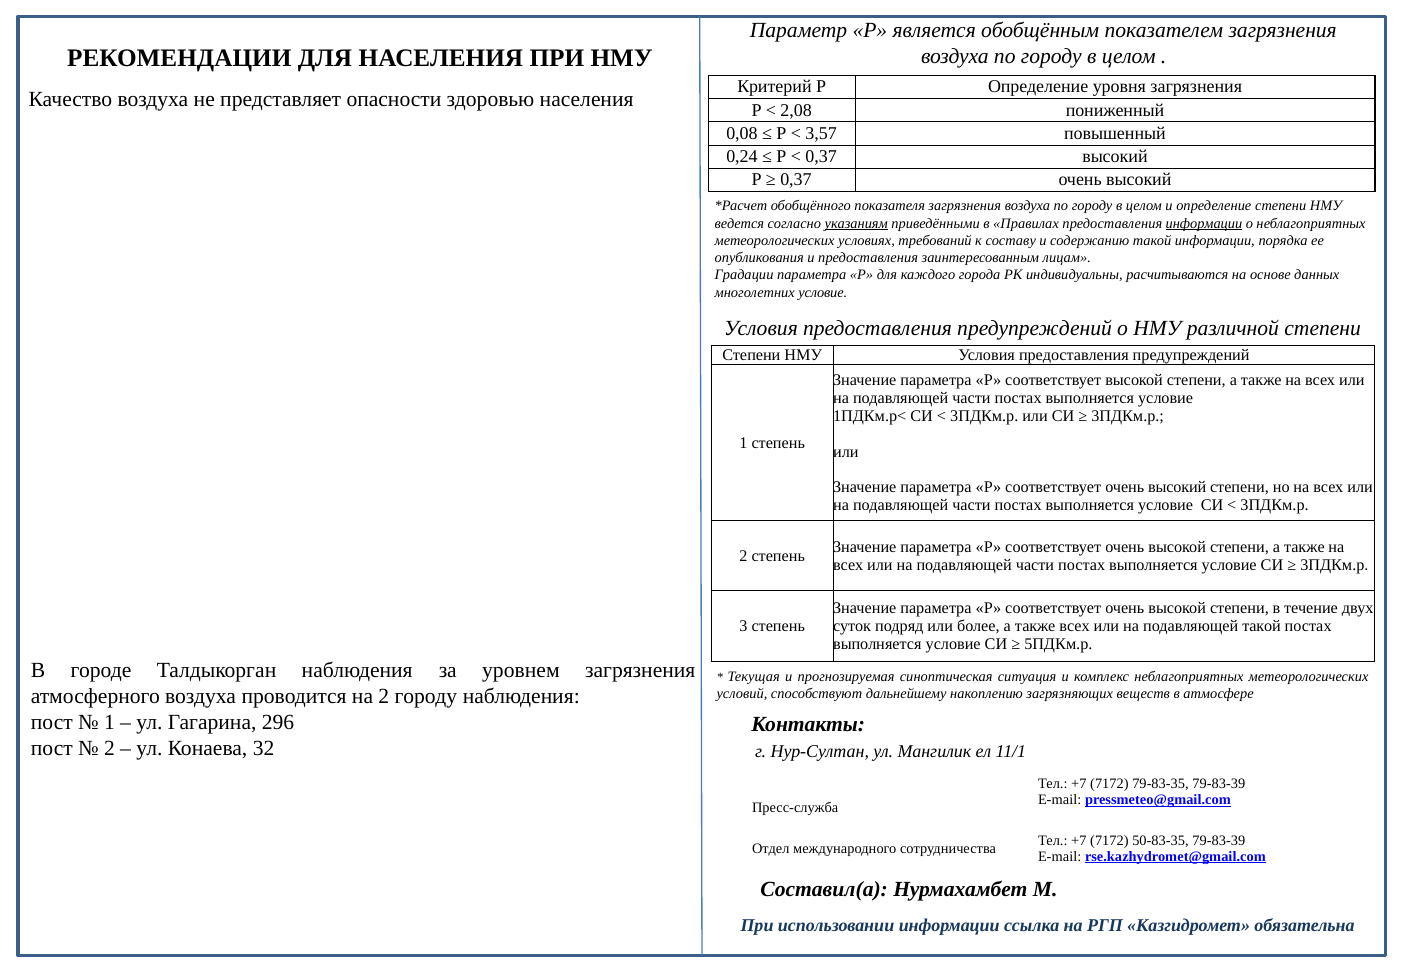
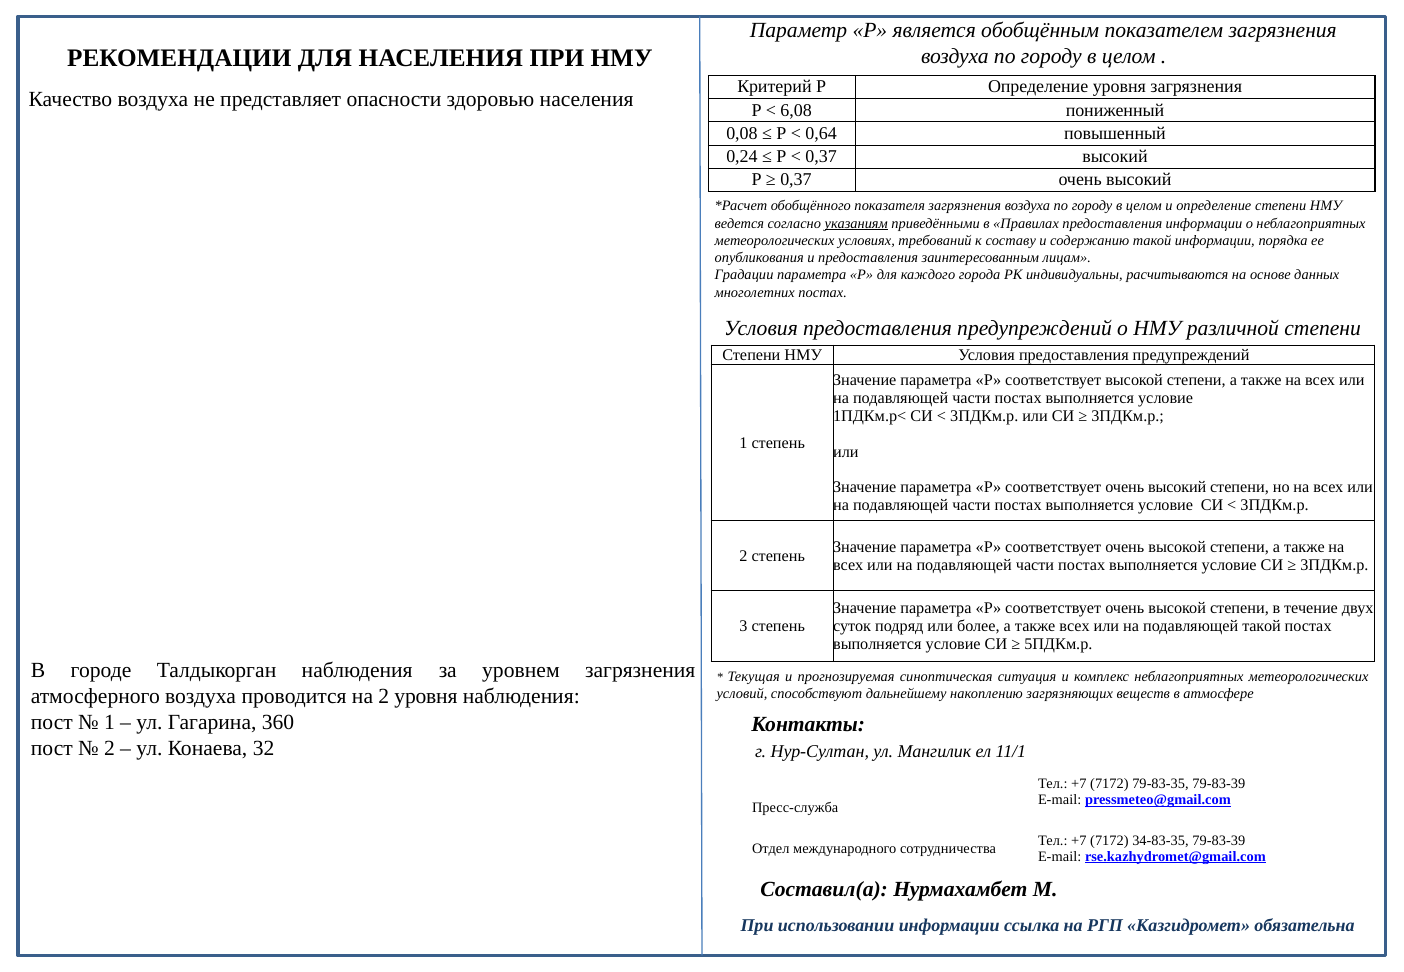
2,08: 2,08 -> 6,08 (796, 110)
3,57: 3,57 -> 0,64 (821, 133)
информации underline: present -> none (1204, 223)
многолетних условие: условие -> постах (823, 292)
2 городу: городу -> уровня (426, 696)
296: 296 -> 360 (278, 722)
50-83-35: 50-83-35 -> 34-83-35 (1161, 840)
